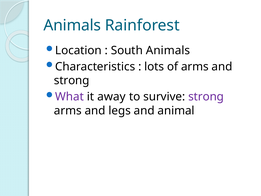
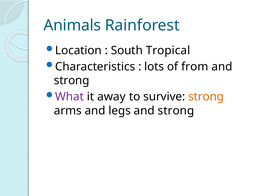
South Animals: Animals -> Tropical (168, 50)
of arms: arms -> from (195, 66)
strong colour: purple -> orange (206, 97)
legs and animal: animal -> strong (176, 110)
